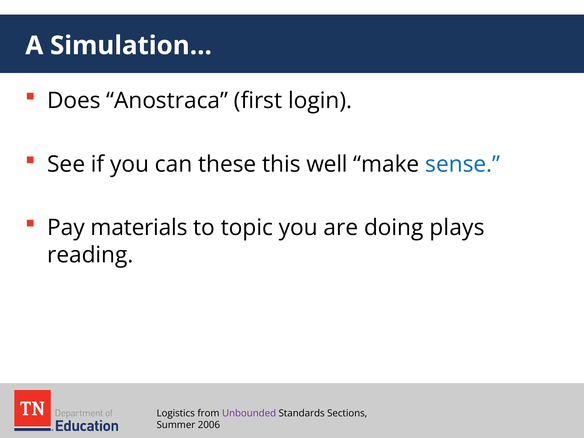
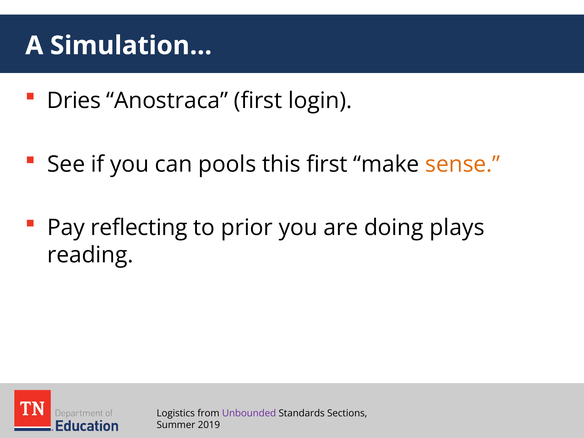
Does: Does -> Dries (74, 101)
these: these -> pools (227, 164)
this well: well -> first (327, 164)
sense colour: blue -> orange (463, 164)
materials: materials -> reflecting (139, 228)
topic: topic -> prior (247, 228)
2006: 2006 -> 2019 (209, 425)
